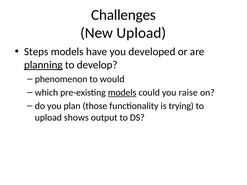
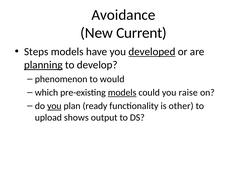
Challenges: Challenges -> Avoidance (123, 15)
New Upload: Upload -> Current (141, 33)
developed underline: none -> present (152, 52)
you underline: none -> present (54, 106)
those: those -> ready (95, 106)
trying: trying -> other (181, 106)
